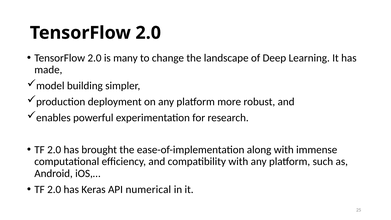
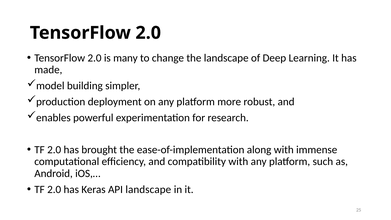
API numerical: numerical -> landscape (148, 189)
